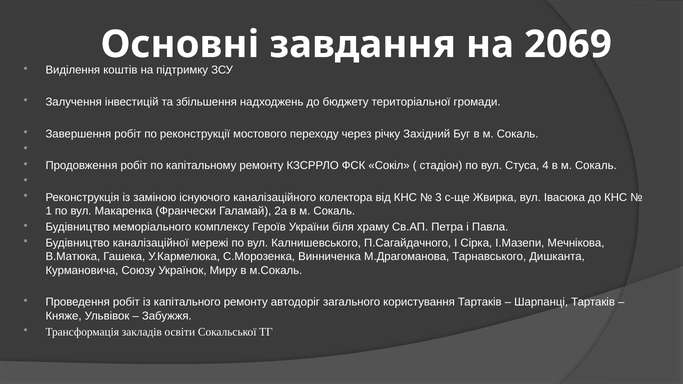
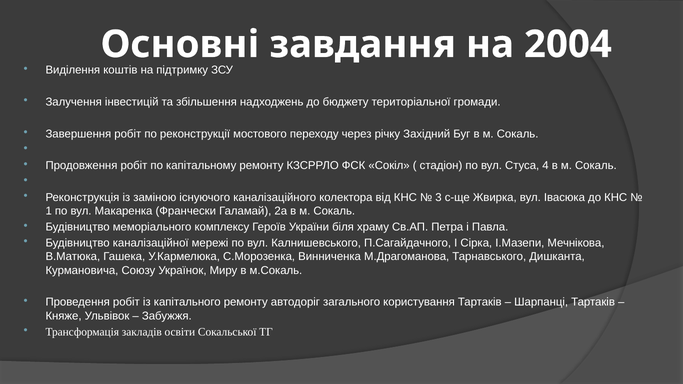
2069: 2069 -> 2004 (568, 44)
